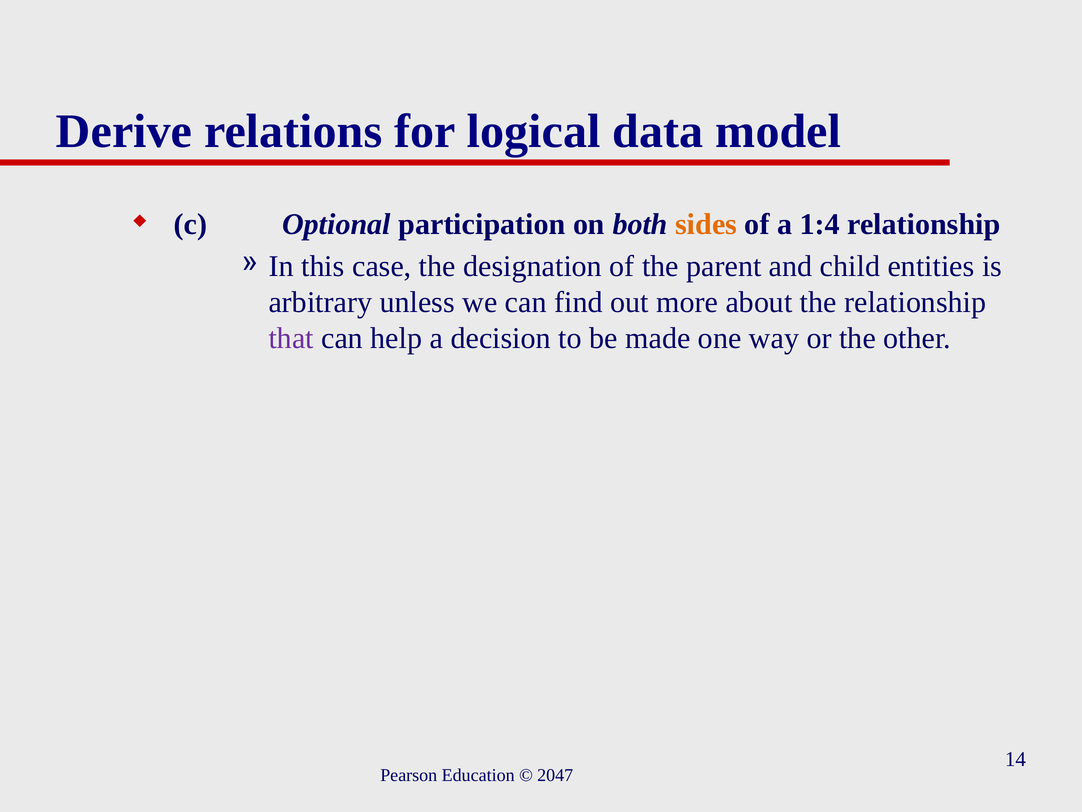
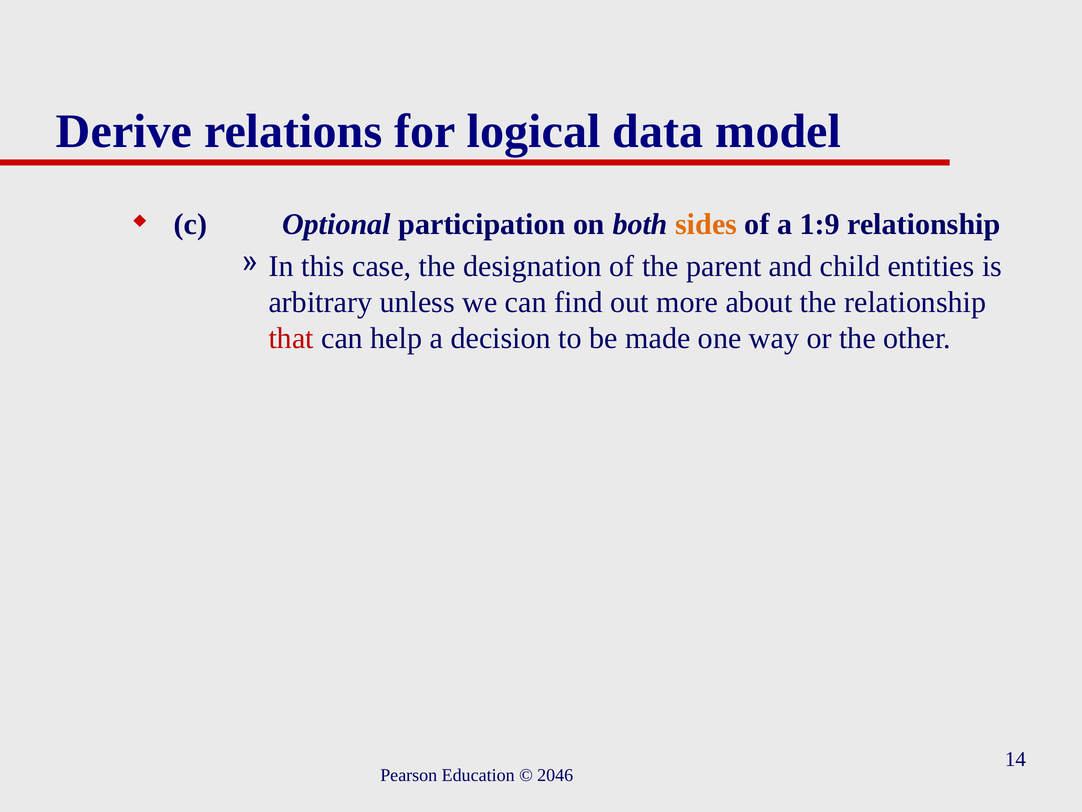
1:4: 1:4 -> 1:9 (820, 224)
that colour: purple -> red (291, 338)
2047: 2047 -> 2046 (555, 775)
